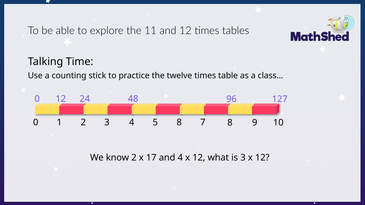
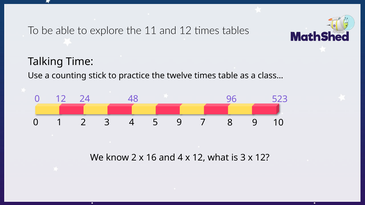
127: 127 -> 523 (280, 99)
5 8: 8 -> 9 (179, 123)
17: 17 -> 16 (151, 158)
